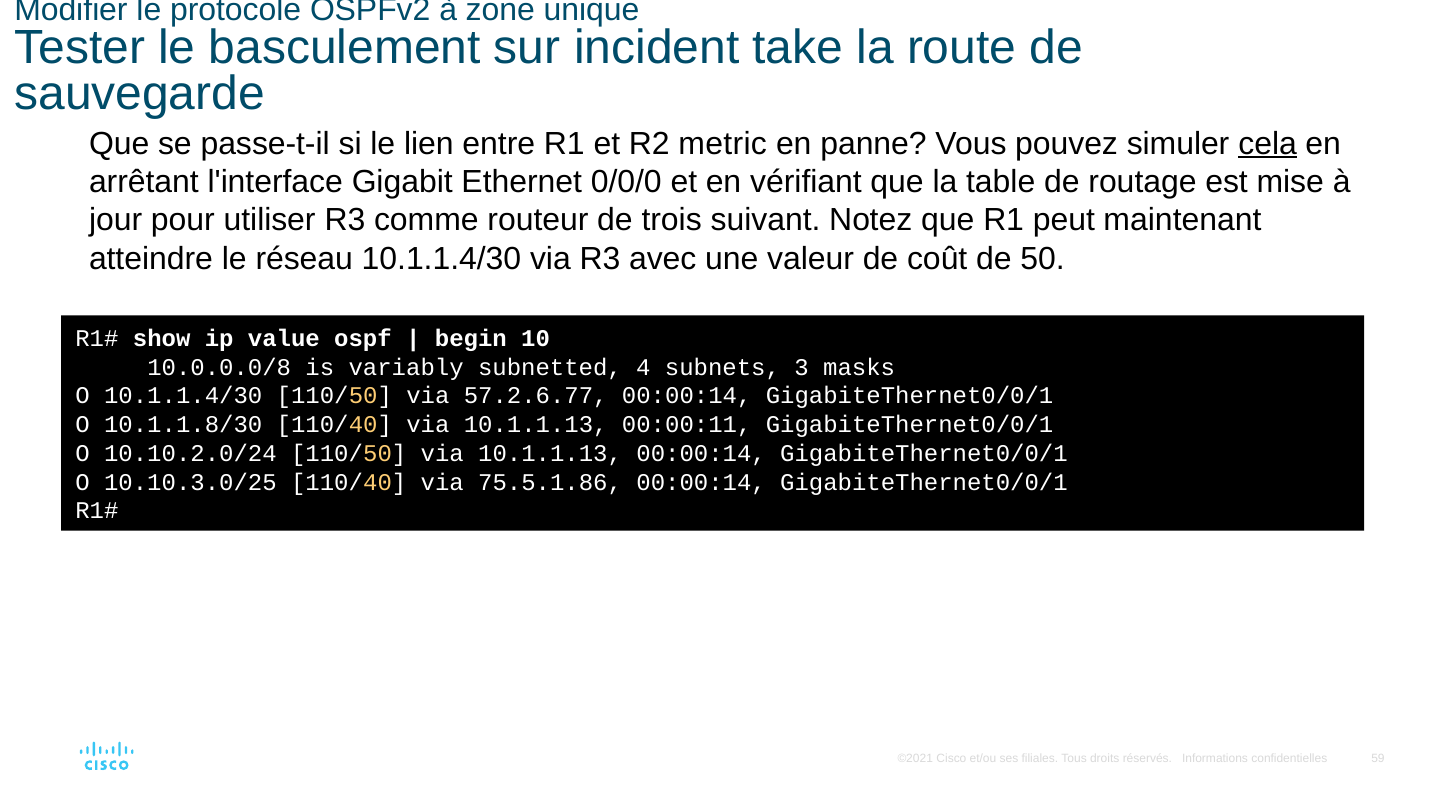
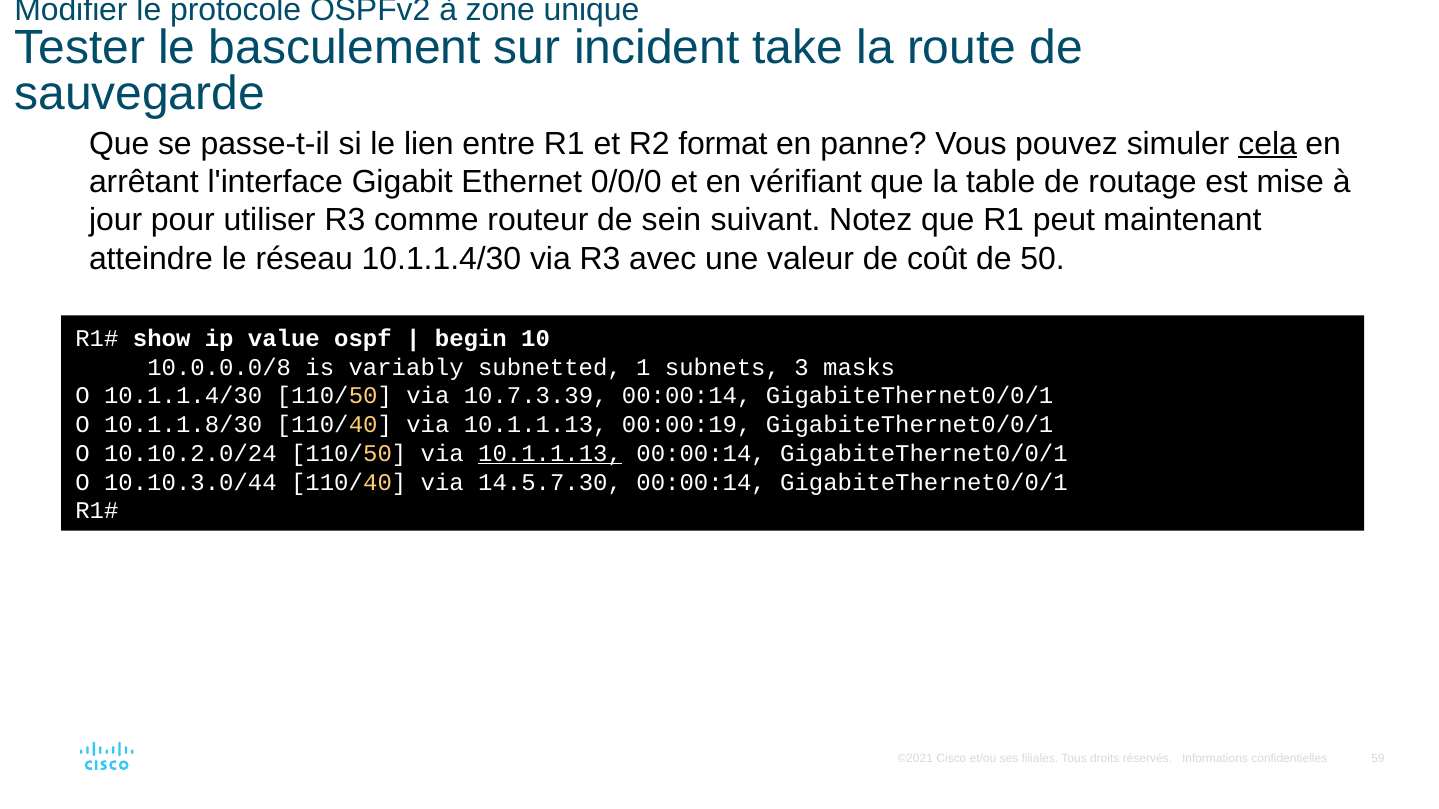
metric: metric -> format (723, 144)
trois: trois -> sein (671, 220)
4: 4 -> 1 (643, 367)
57.2.6.77: 57.2.6.77 -> 10.7.3.39 (536, 396)
00:00:11: 00:00:11 -> 00:00:19 (687, 425)
10.1.1.13 underline: none -> present (550, 454)
10.10.3.0/25: 10.10.3.0/25 -> 10.10.3.0/44 (190, 482)
75.5.1.86: 75.5.1.86 -> 14.5.7.30 (550, 482)
